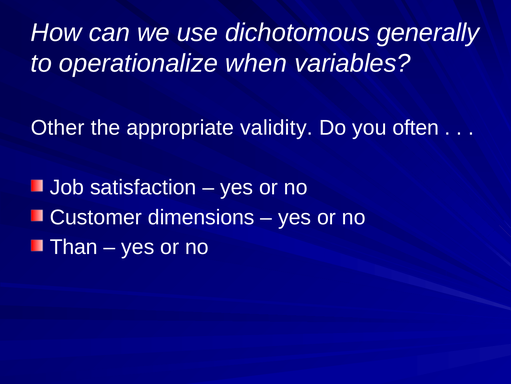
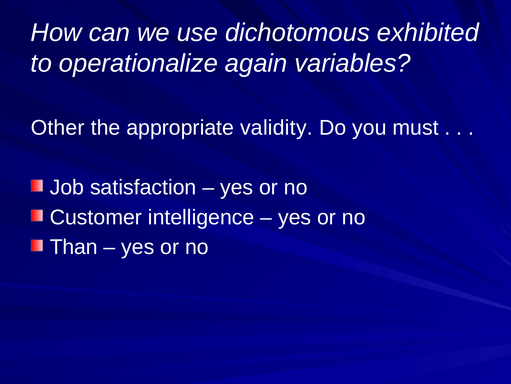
generally: generally -> exhibited (428, 33)
when: when -> again (256, 63)
often: often -> must (416, 128)
dimensions: dimensions -> intelligence (201, 217)
